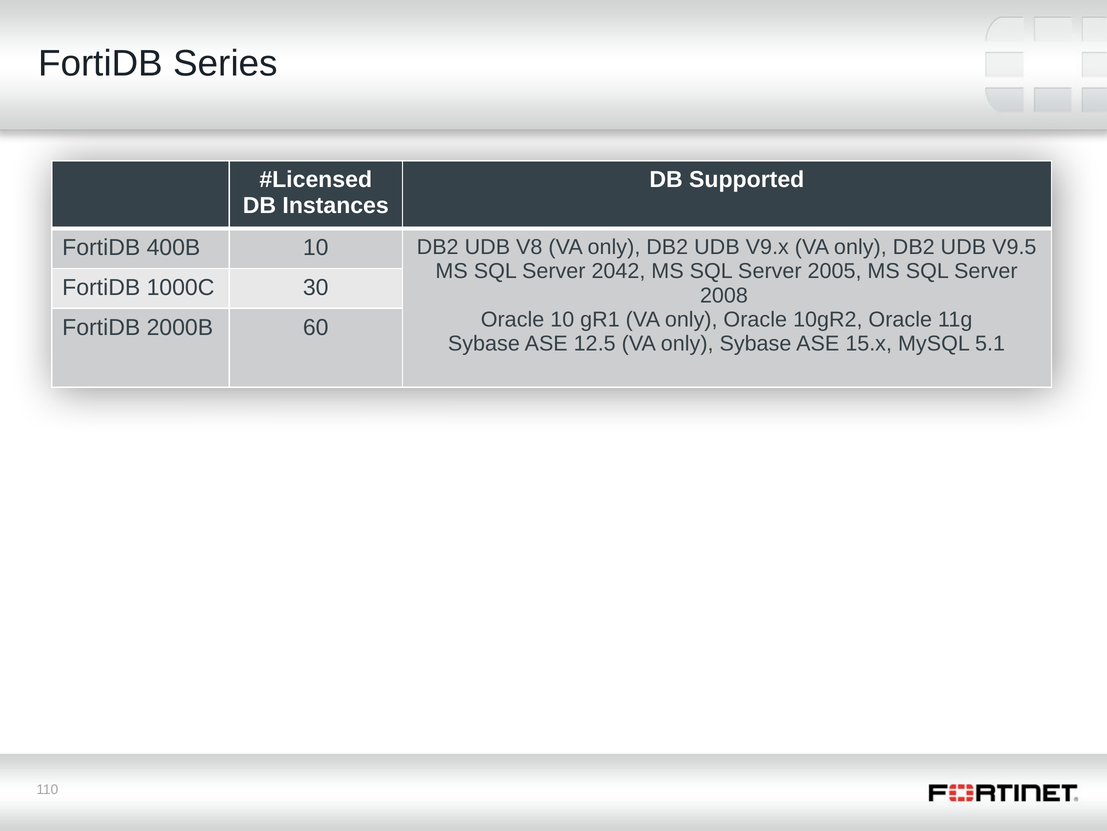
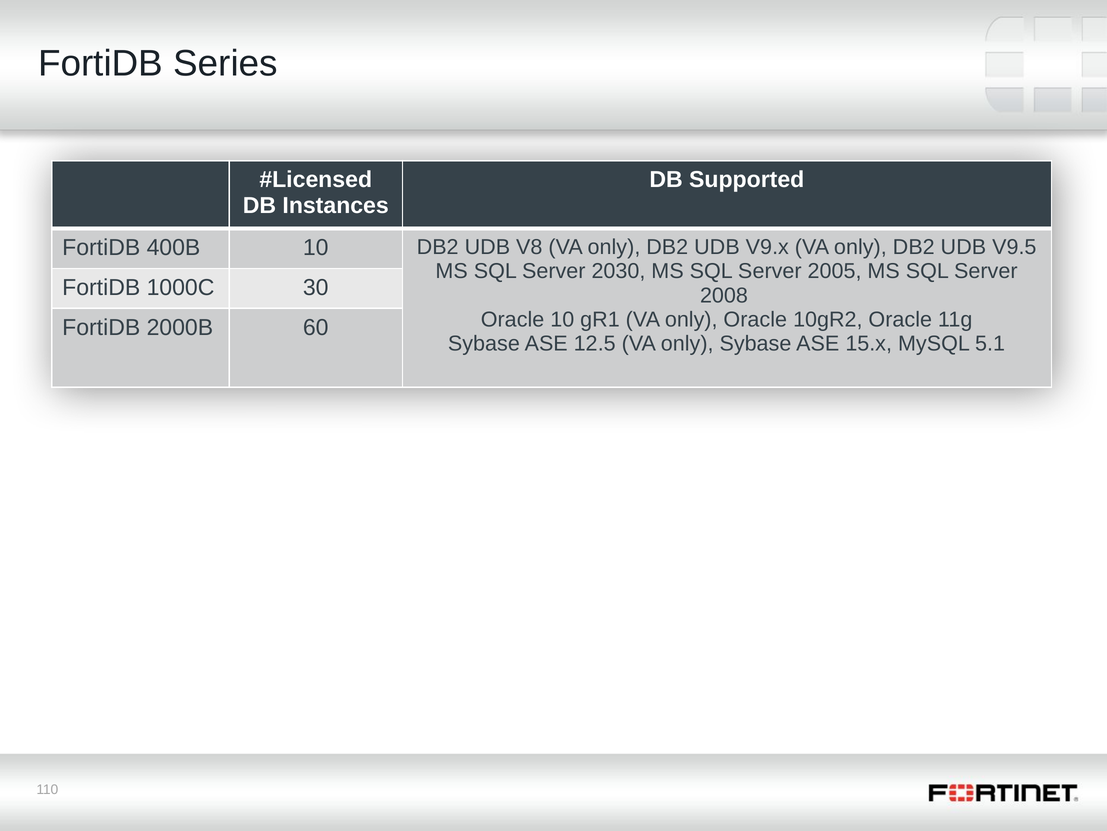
2042: 2042 -> 2030 (618, 271)
